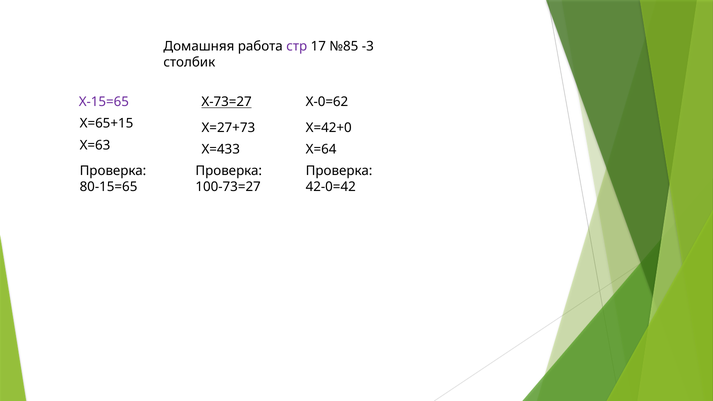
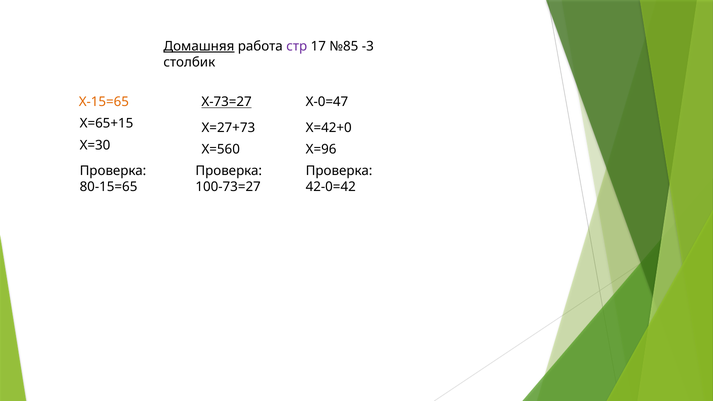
Домашняя underline: none -> present (199, 46)
Х-15=65 colour: purple -> orange (104, 102)
Х-0=62: Х-0=62 -> Х-0=47 (327, 102)
Х=63: Х=63 -> Х=30 (95, 145)
Х=433: Х=433 -> Х=560 (221, 149)
Х=64: Х=64 -> Х=96 (321, 149)
